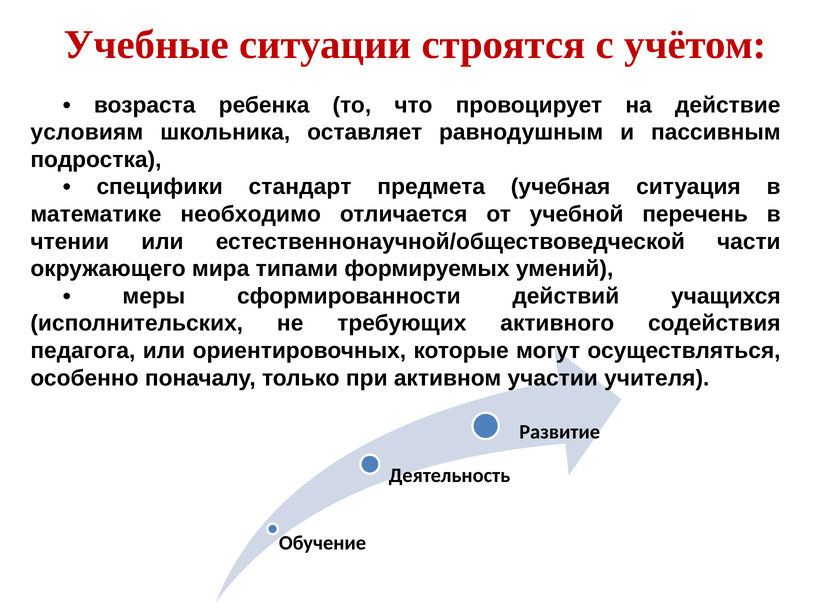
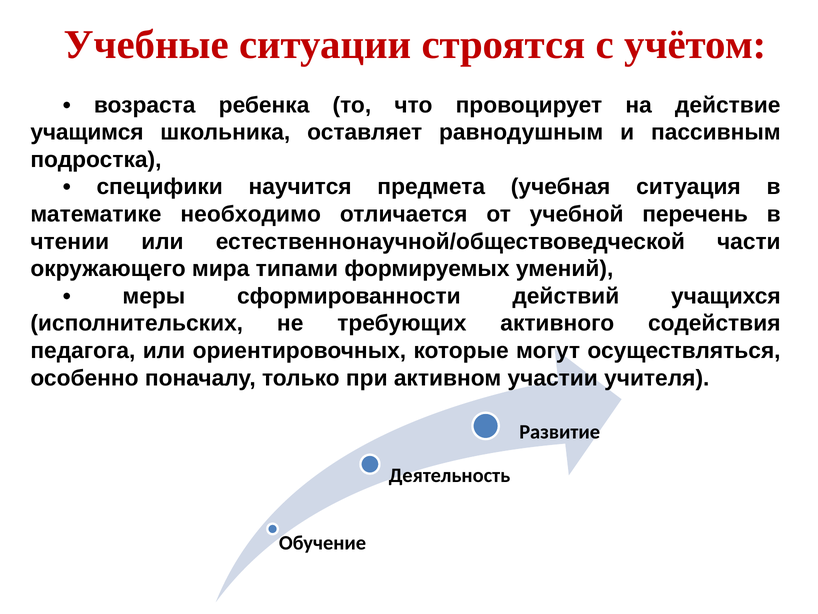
условиям: условиям -> учащимся (87, 132)
стандарт: стандарт -> научится (300, 187)
